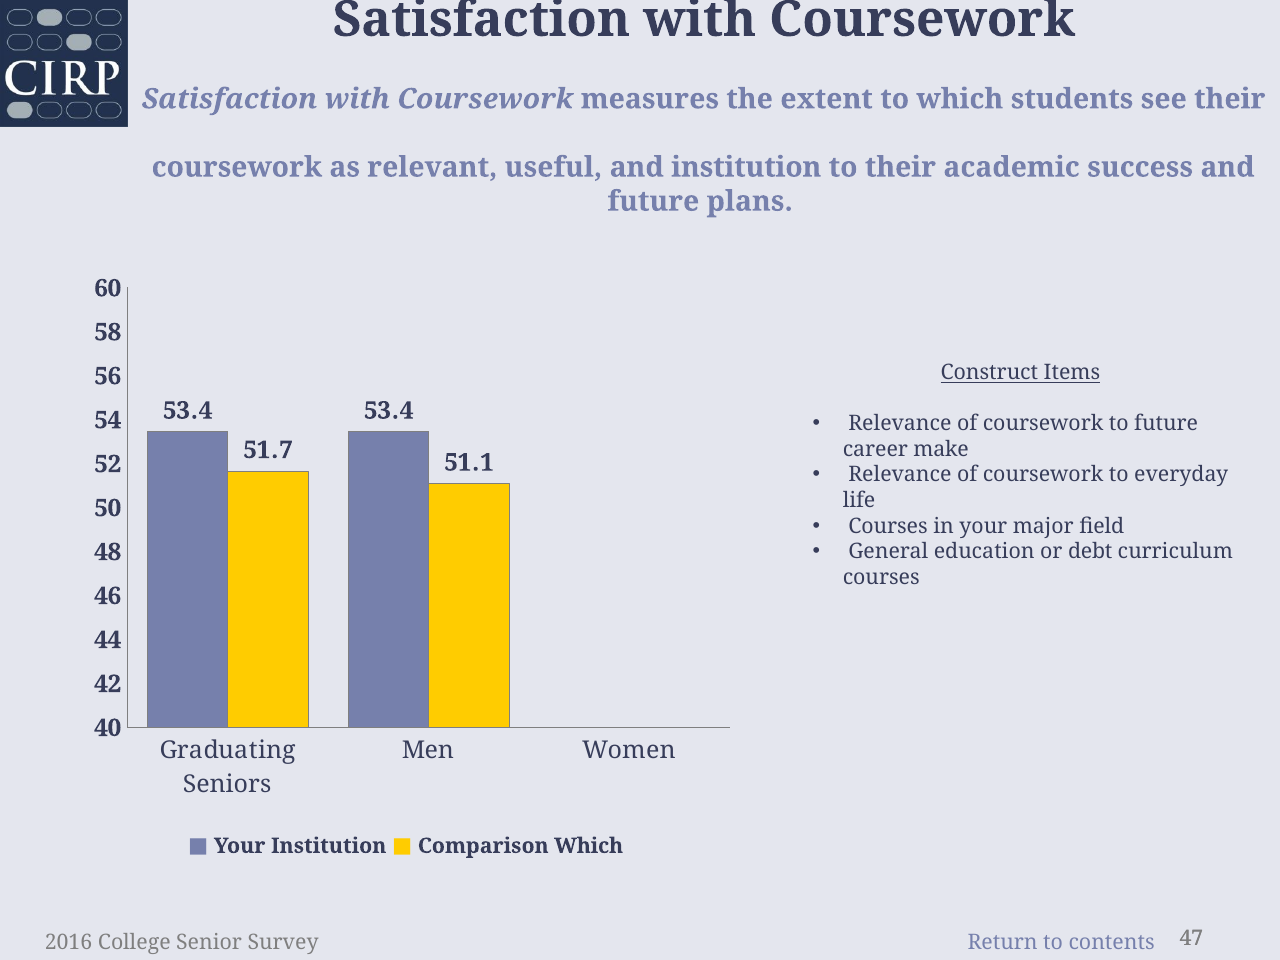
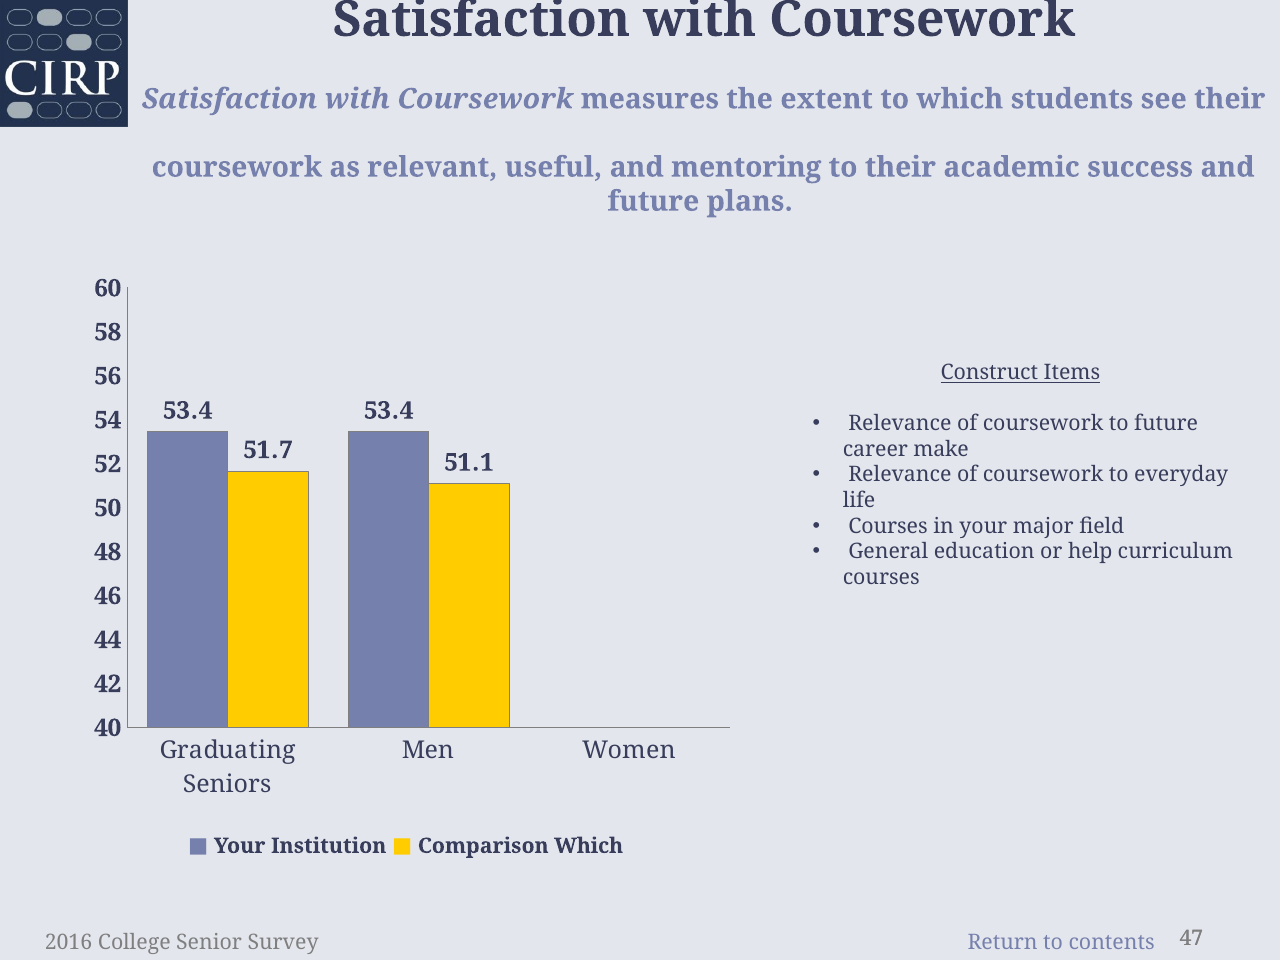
and institution: institution -> mentoring (746, 167)
debt: debt -> help (1090, 552)
